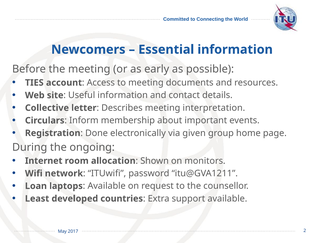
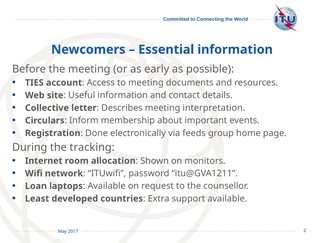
given: given -> feeds (194, 133)
ongoing: ongoing -> tracking (92, 147)
